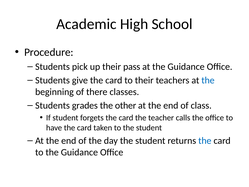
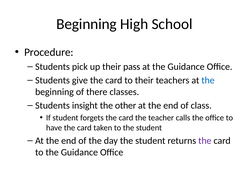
Academic: Academic -> Beginning (86, 24)
grades: grades -> insight (85, 105)
the colour: blue -> purple (205, 140)
